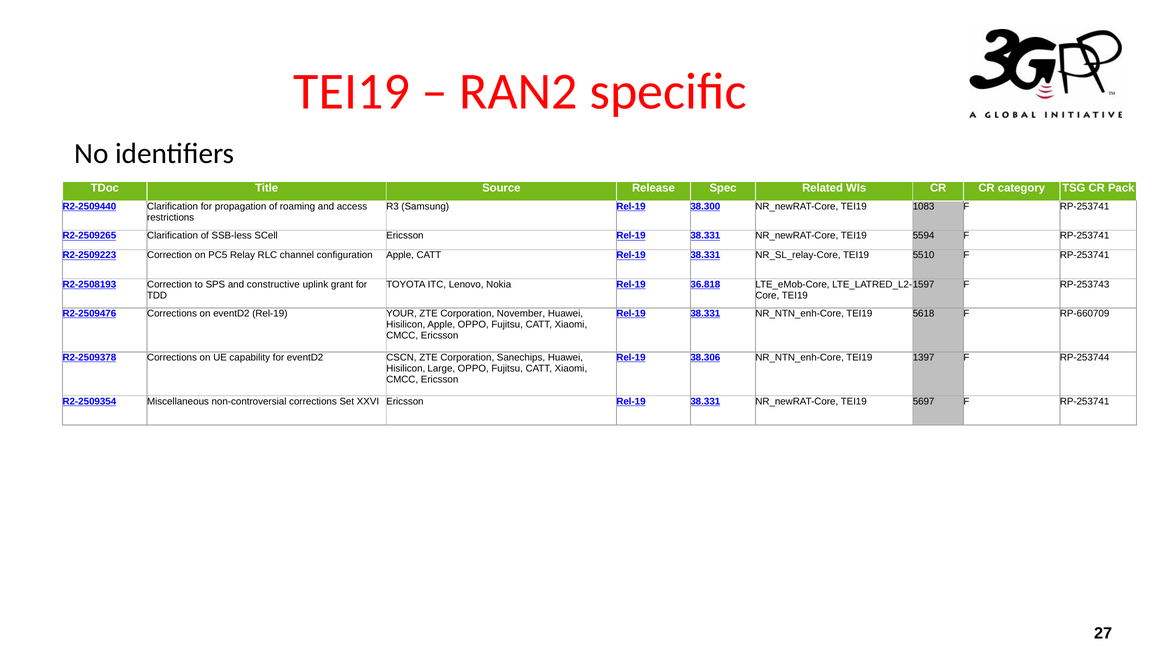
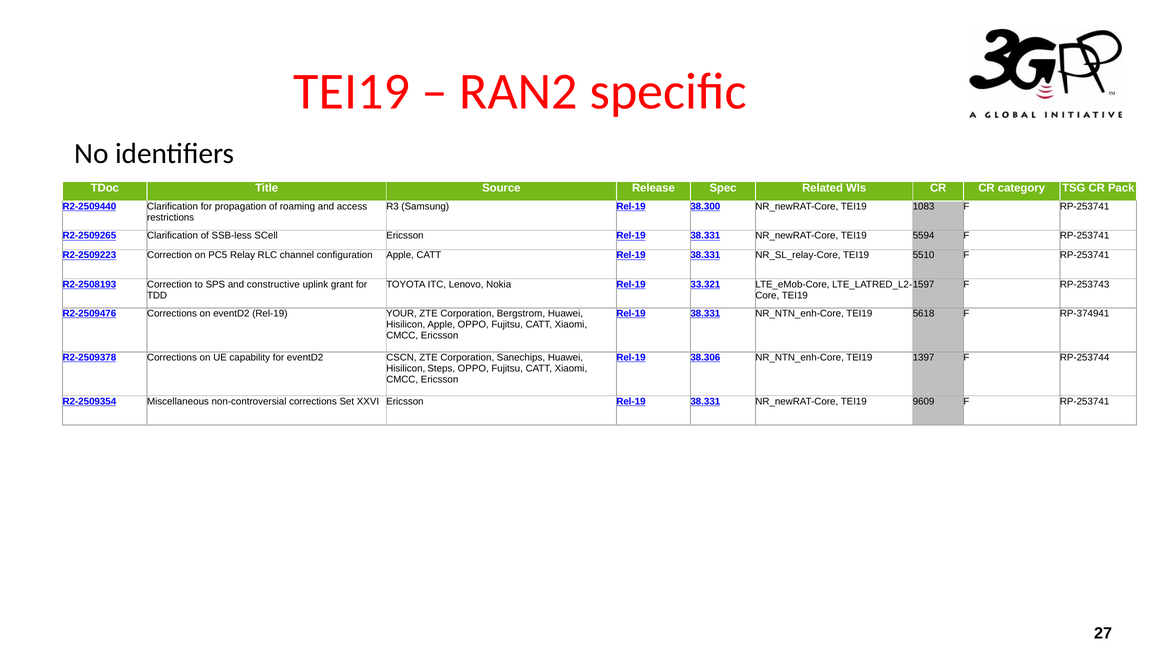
36.818: 36.818 -> 33.321 (705, 285)
November: November -> Bergstrom (521, 314)
RP-660709: RP-660709 -> RP-374941 (1085, 314)
Large: Large -> Steps (441, 369)
5697: 5697 -> 9609 (924, 402)
